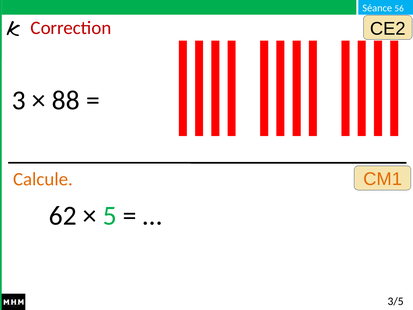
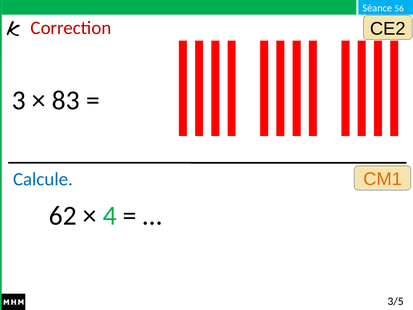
88: 88 -> 83 (66, 100)
Calcule colour: orange -> blue (43, 179)
5: 5 -> 4 (110, 216)
